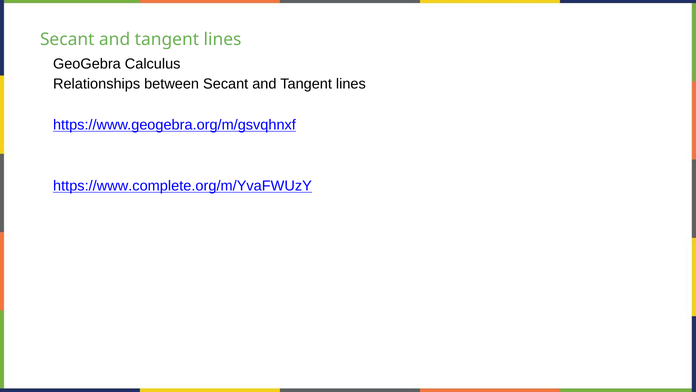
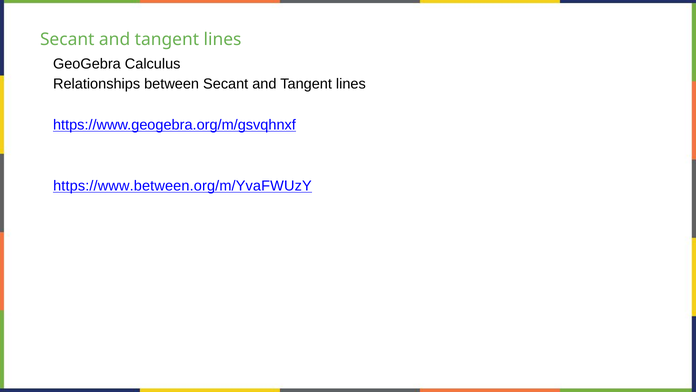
https://www.complete.org/m/YvaFWUzY: https://www.complete.org/m/YvaFWUzY -> https://www.between.org/m/YvaFWUzY (182, 186)
